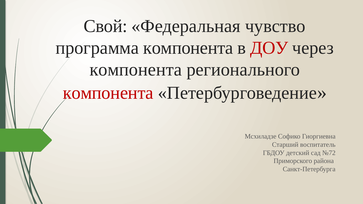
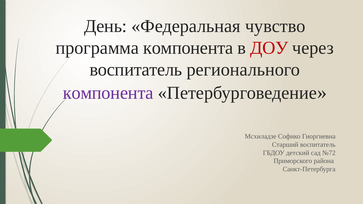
Свой: Свой -> День (105, 26)
компонента: компонента -> воспитатель (136, 70)
компонента colour: red -> purple (108, 93)
